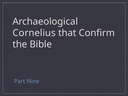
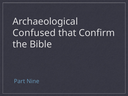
Cornelius: Cornelius -> Confused (34, 33)
